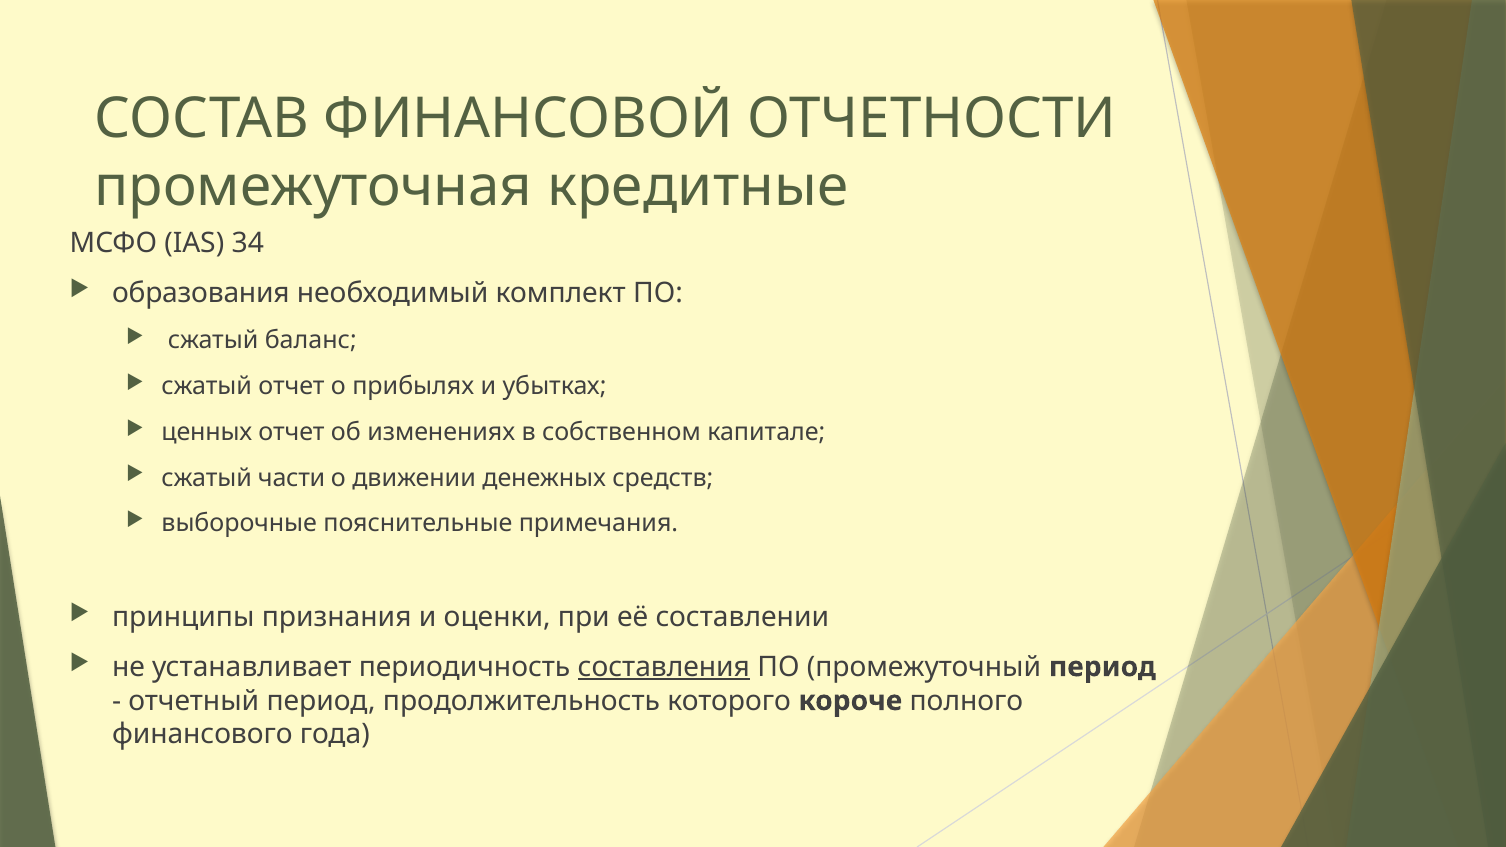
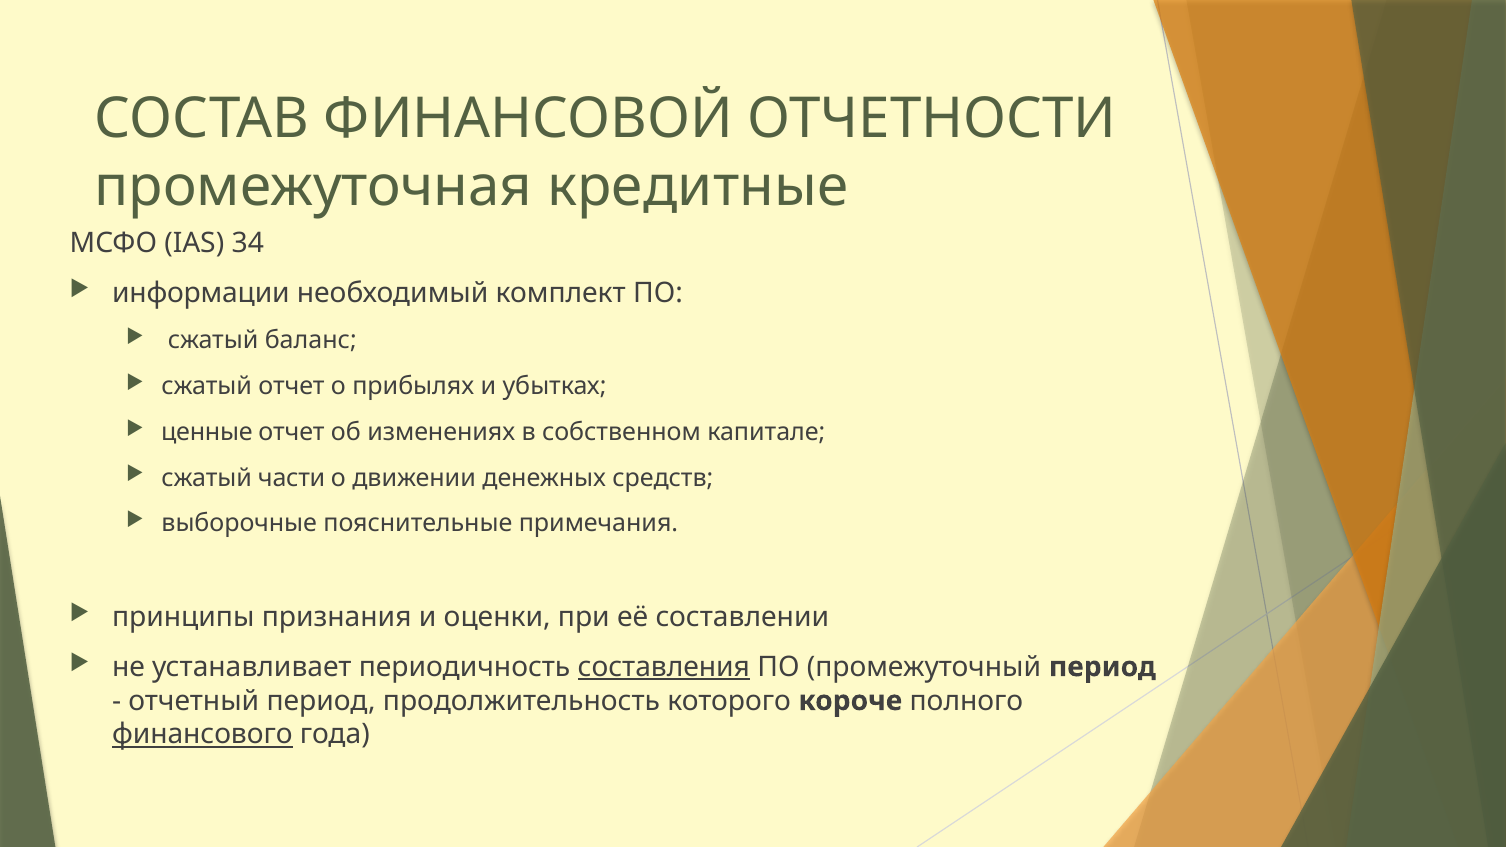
образования: образования -> информации (201, 293)
ценных: ценных -> ценные (207, 432)
финансового underline: none -> present (202, 735)
